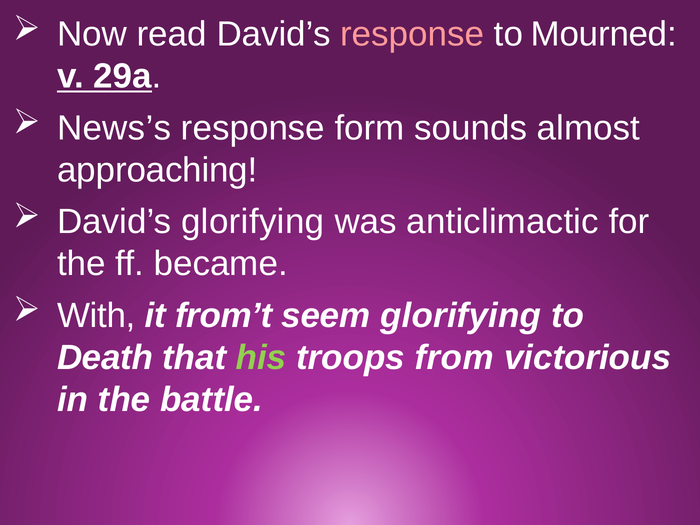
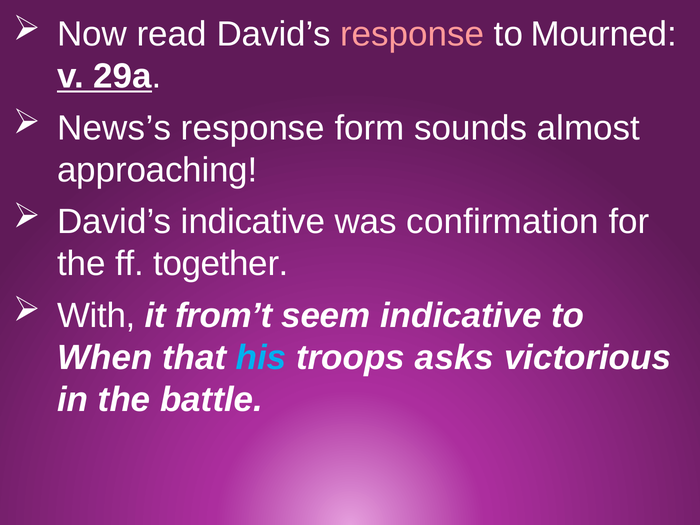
David’s glorifying: glorifying -> indicative (253, 222)
anticlimactic: anticlimactic -> confirmation (503, 222)
became: became -> together (221, 264)
seem glorifying: glorifying -> indicative (461, 315)
Death: Death -> When (105, 357)
his colour: light green -> light blue (261, 357)
from: from -> asks (454, 357)
